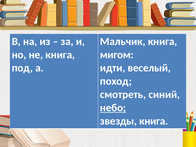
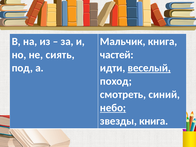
не книга: книга -> сиять (60, 55)
мигом: мигом -> частей (117, 55)
веселый underline: none -> present (149, 68)
